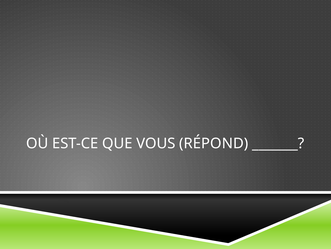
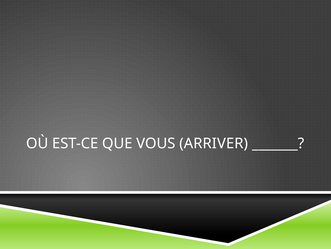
RÉPOND: RÉPOND -> ARRIVER (214, 143)
